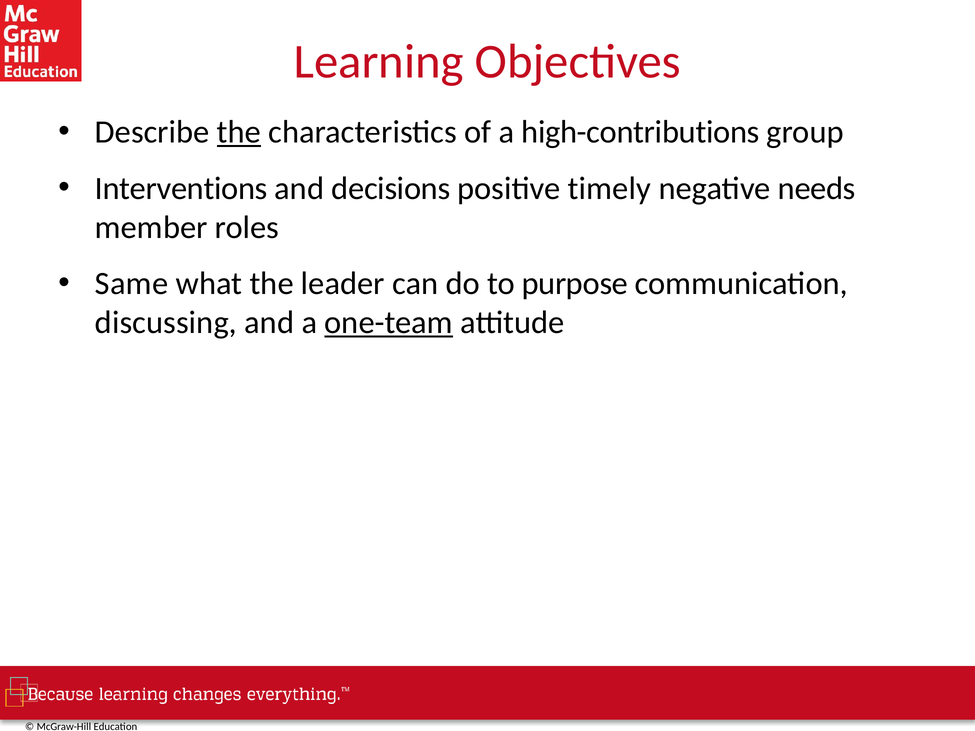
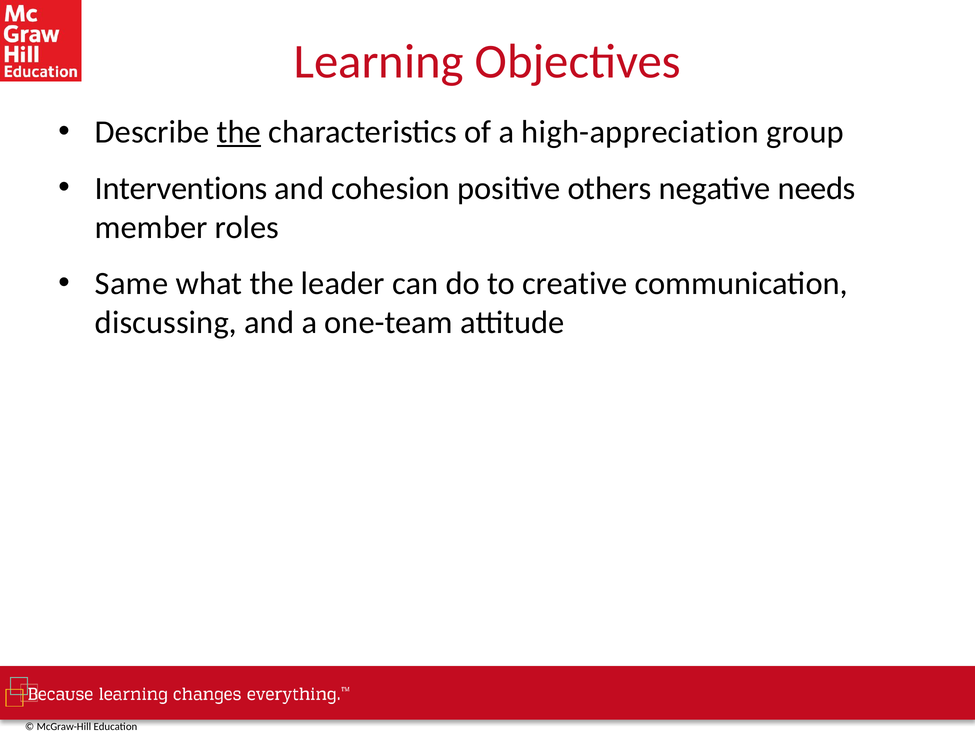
high-contributions: high-contributions -> high-appreciation (640, 132)
decisions: decisions -> cohesion (391, 189)
timely: timely -> others (610, 189)
purpose: purpose -> creative (575, 284)
one-team underline: present -> none (389, 323)
